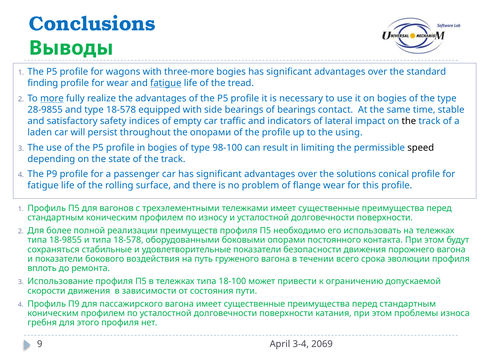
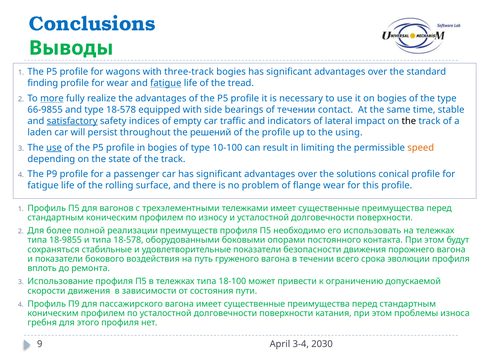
three-more: three-more -> three-track (189, 72)
28-9855: 28-9855 -> 66-9855 (45, 110)
of bearings: bearings -> течении (296, 110)
satisfactory underline: none -> present (72, 121)
the опорами: опорами -> решений (211, 132)
use underline: none -> present (54, 147)
98-100: 98-100 -> 10-100 (227, 147)
speed colour: black -> orange (421, 147)
2069: 2069 -> 2030 (322, 344)
